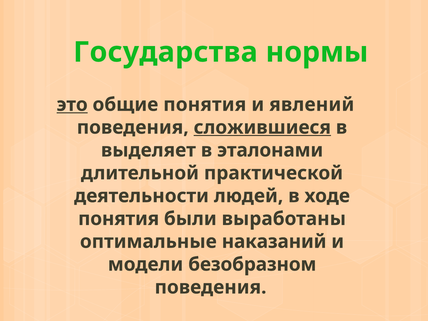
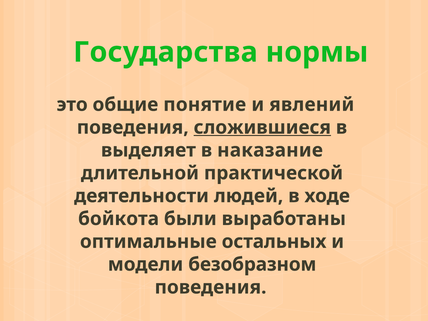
это underline: present -> none (72, 105)
общие понятия: понятия -> понятие (205, 105)
эталонами: эталонами -> наказание (270, 150)
понятия: понятия -> бойкота (119, 219)
наказаний: наказаний -> остальных (274, 242)
